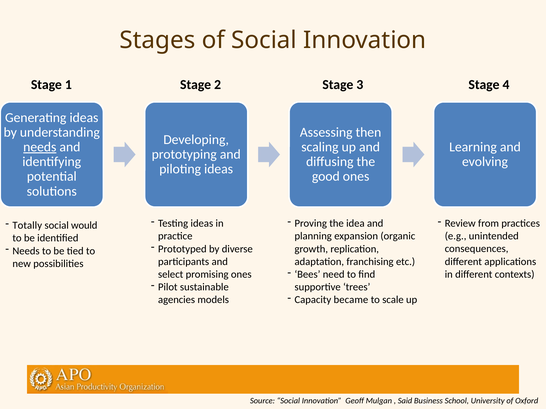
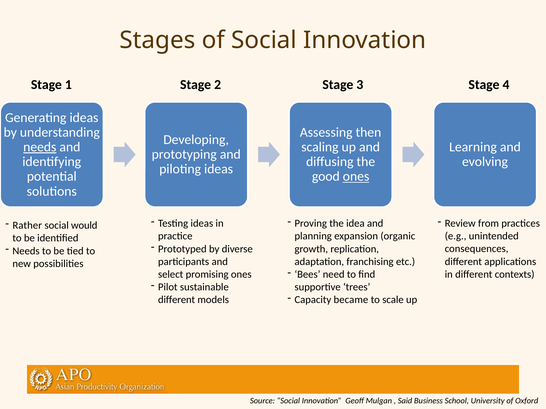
ones underline: none -> present (356, 177)
Totally: Totally -> Rather (27, 226)
agencies: agencies -> different (177, 300)
